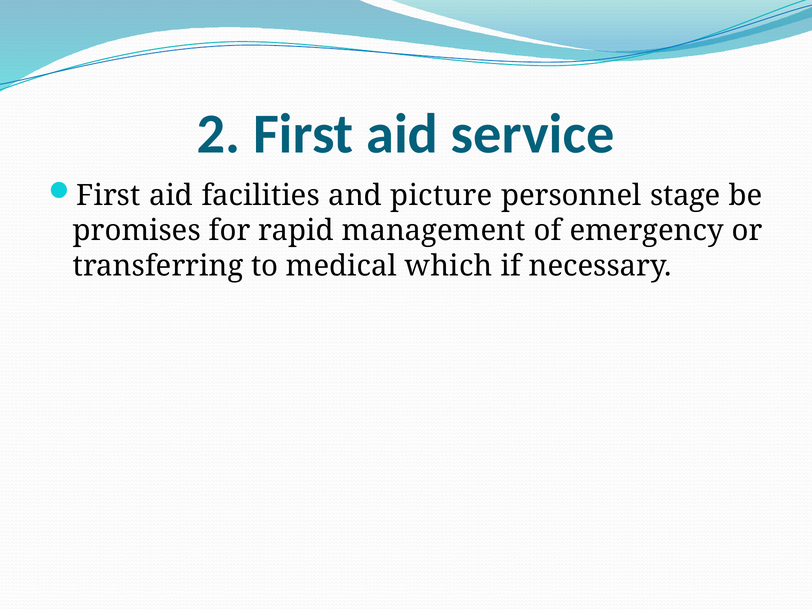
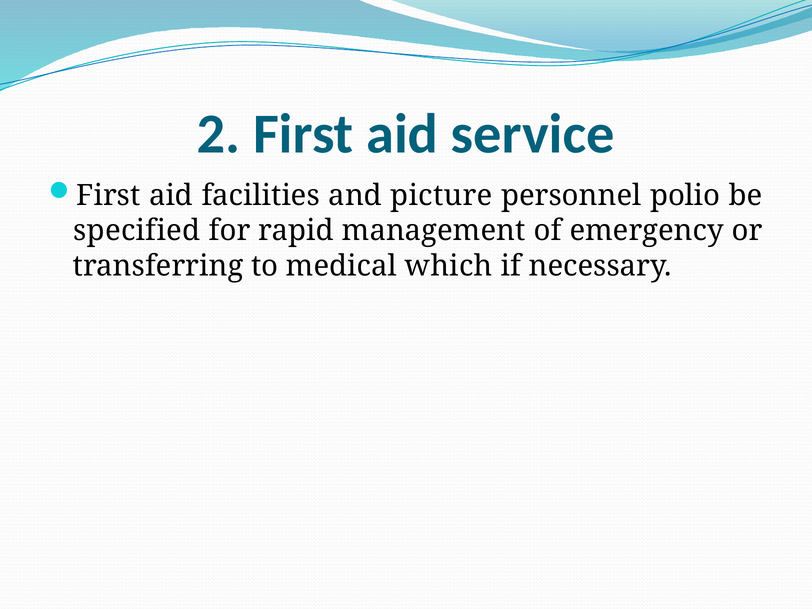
stage: stage -> polio (685, 196)
promises: promises -> specified (137, 231)
